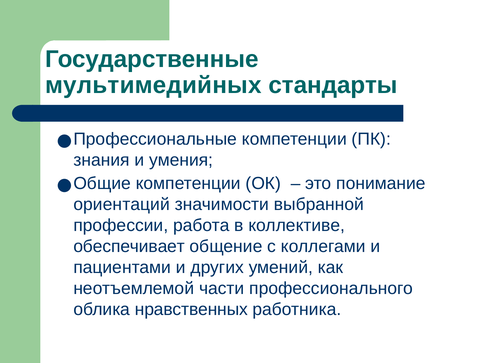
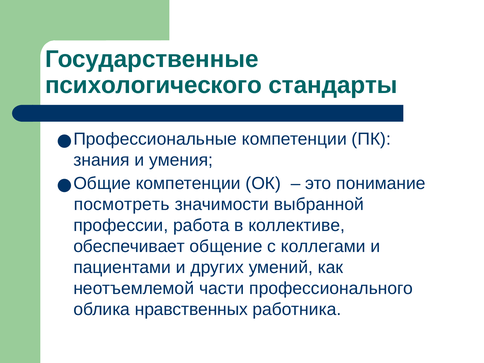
мультимедийных: мультимедийных -> психологического (154, 85)
ориентаций: ориентаций -> посмотреть (122, 204)
